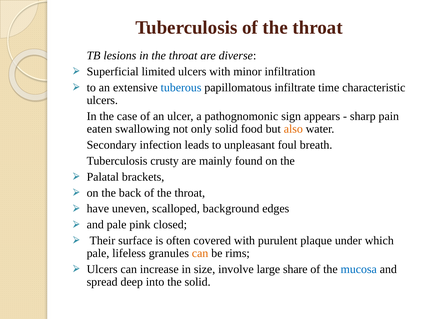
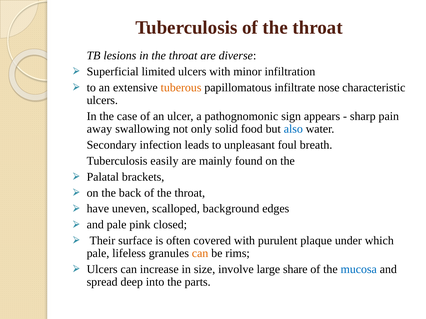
tuberous colour: blue -> orange (181, 88)
time: time -> nose (329, 88)
eaten: eaten -> away (99, 129)
also colour: orange -> blue (293, 129)
crusty: crusty -> easily (164, 161)
the solid: solid -> parts (198, 283)
